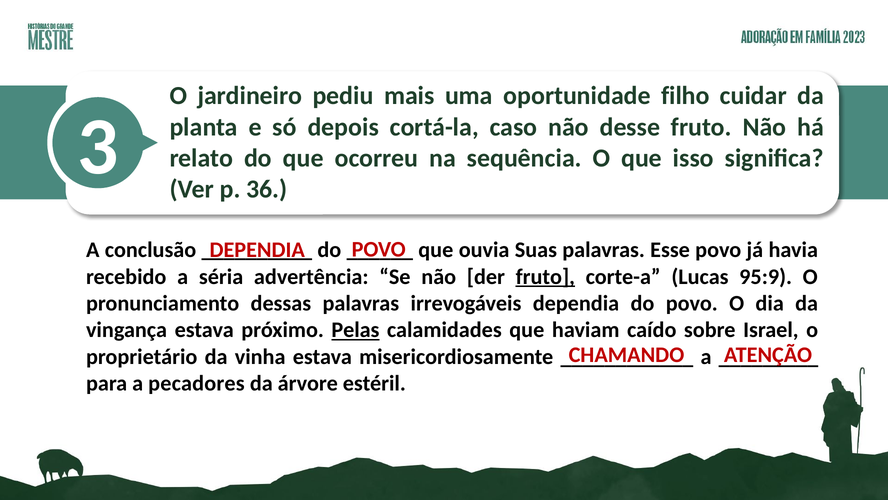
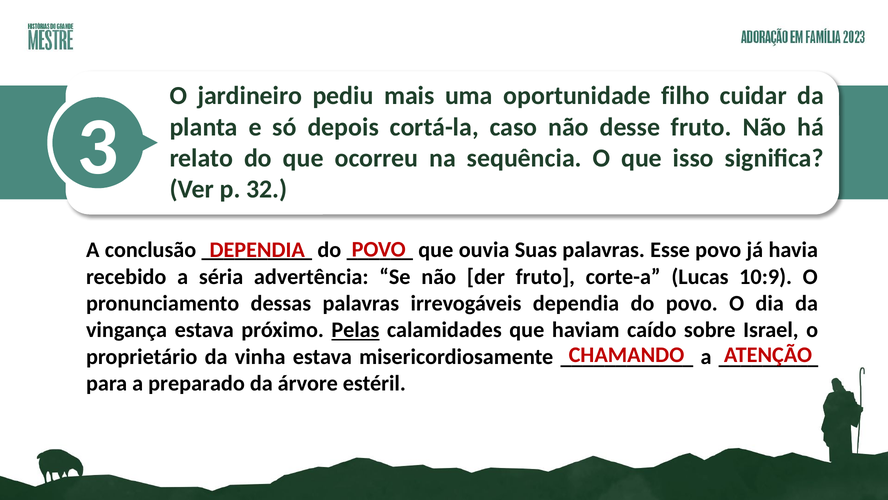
36: 36 -> 32 (267, 189)
fruto underline: present -> none (545, 277)
95:9: 95:9 -> 10:9 (766, 277)
pecadores: pecadores -> preparado (197, 383)
